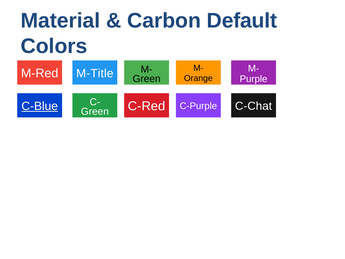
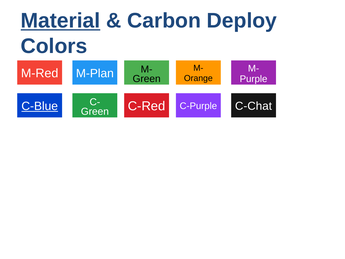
Material underline: none -> present (60, 21)
Default: Default -> Deploy (242, 21)
M-Title: M-Title -> M-Plan (95, 73)
